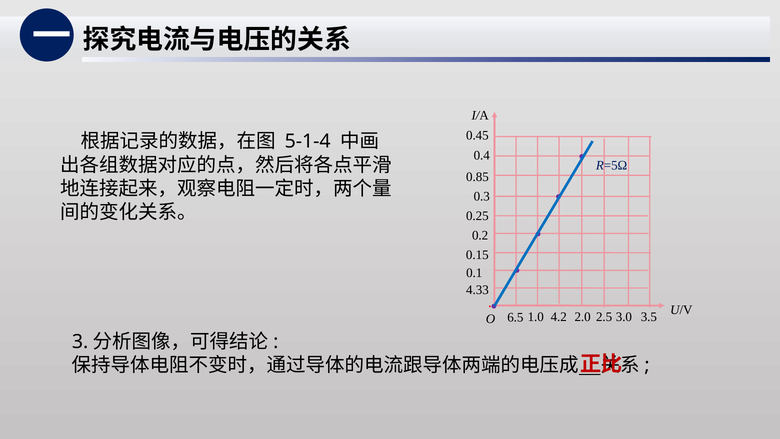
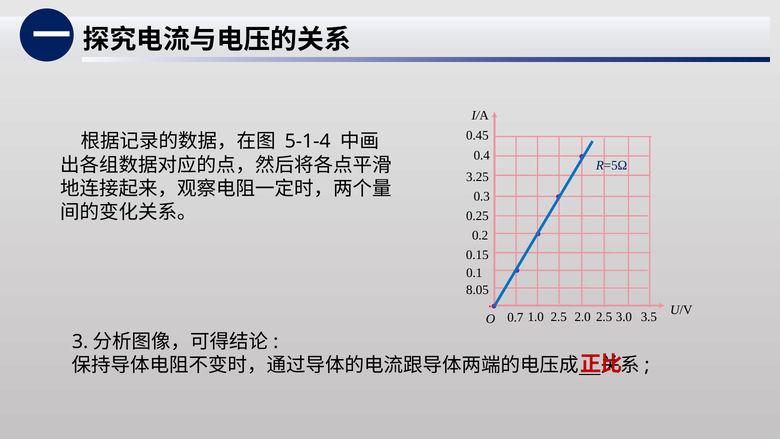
0.85: 0.85 -> 3.25 (477, 177)
4.33: 4.33 -> 8.05 (477, 290)
4.2: 4.2 -> 2.5 (559, 317)
6.5: 6.5 -> 0.7 (515, 317)
